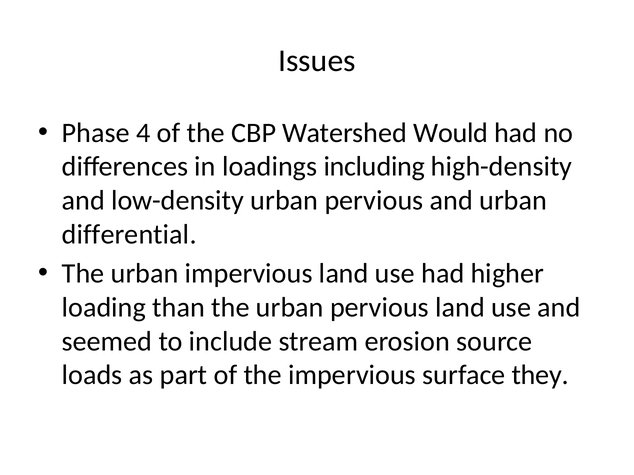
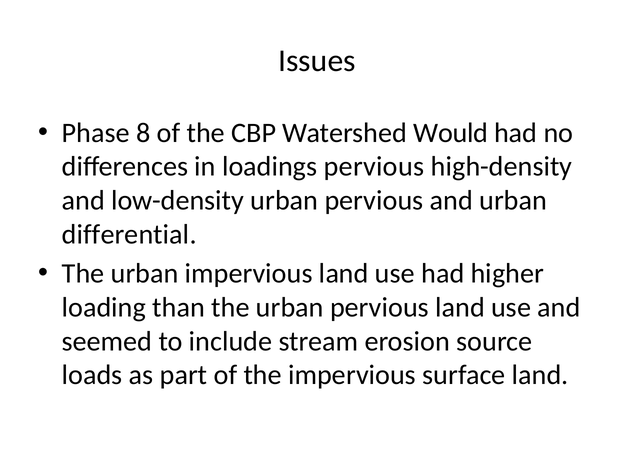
4: 4 -> 8 (143, 133)
loadings including: including -> pervious (374, 167)
surface they: they -> land (540, 375)
